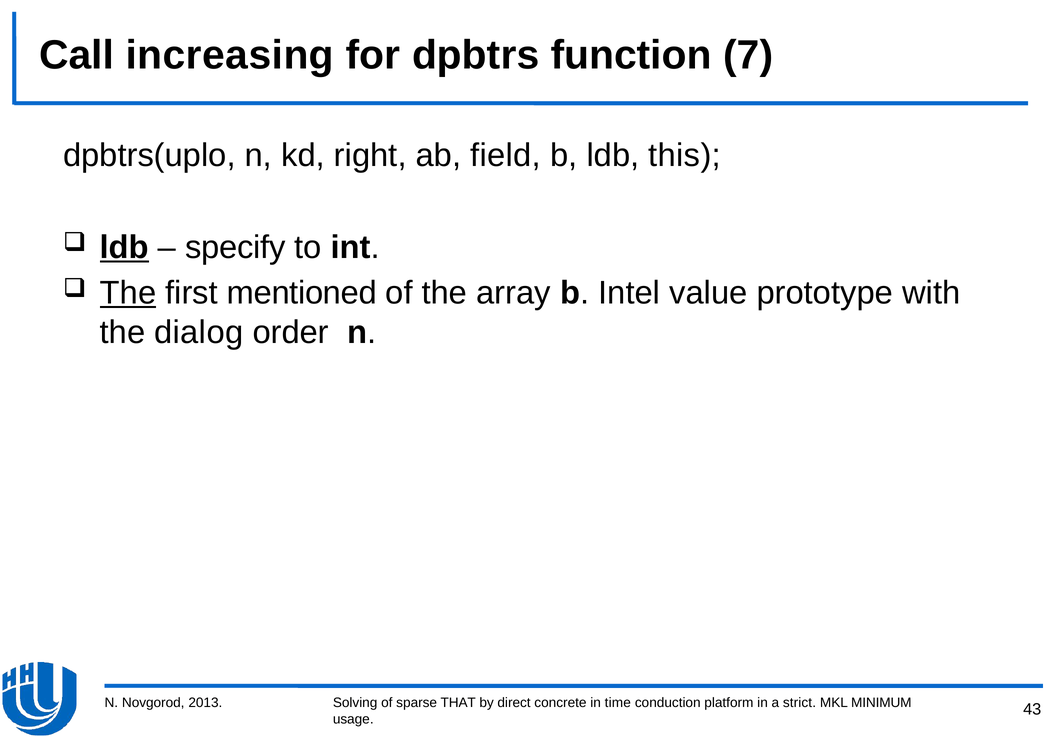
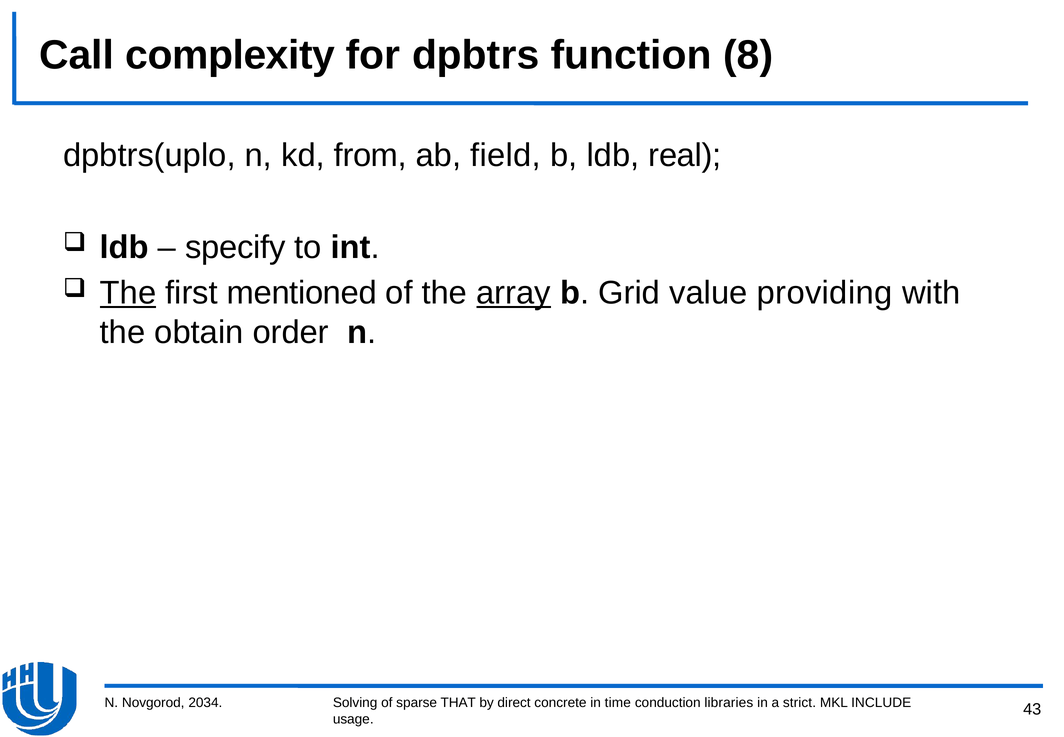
increasing: increasing -> complexity (230, 55)
7: 7 -> 8 (748, 55)
right: right -> from (370, 155)
this: this -> real (685, 155)
ldb underline: present -> none (124, 247)
array underline: none -> present (514, 293)
Intel: Intel -> Grid (629, 293)
prototype: prototype -> providing (825, 293)
dialog: dialog -> obtain (199, 332)
2013: 2013 -> 2034 (205, 702)
platform: platform -> libraries (729, 702)
MINIMUM: MINIMUM -> INCLUDE (881, 702)
